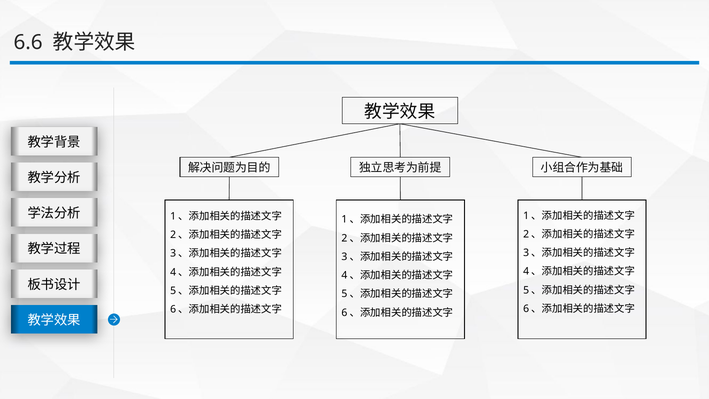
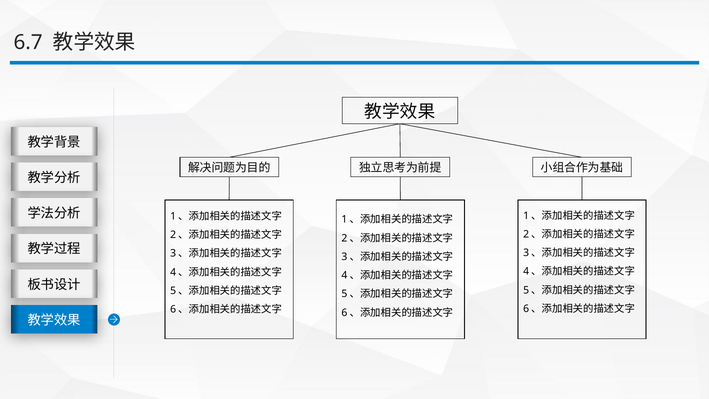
6.6: 6.6 -> 6.7 (28, 42)
